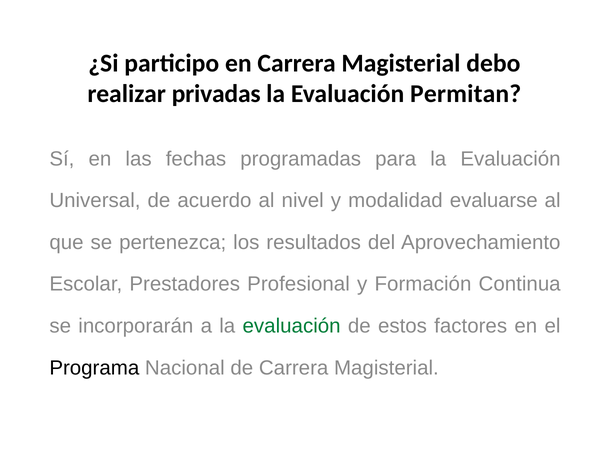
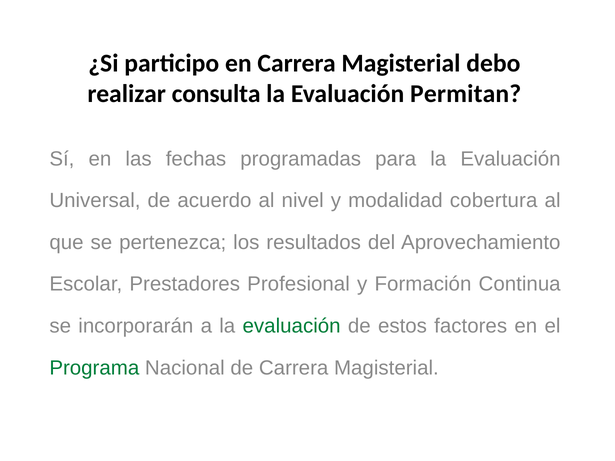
privadas: privadas -> consulta (216, 94)
evaluarse: evaluarse -> cobertura (494, 201)
Programa colour: black -> green (94, 368)
